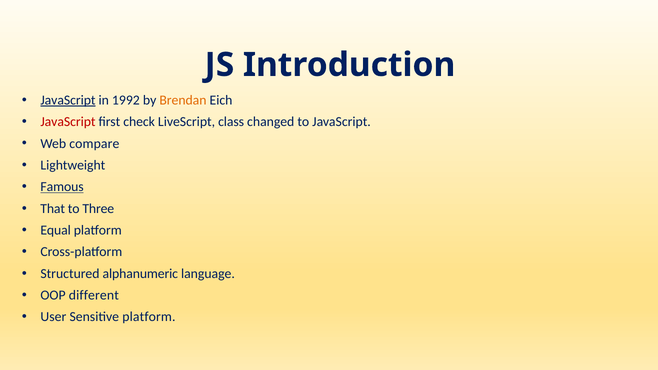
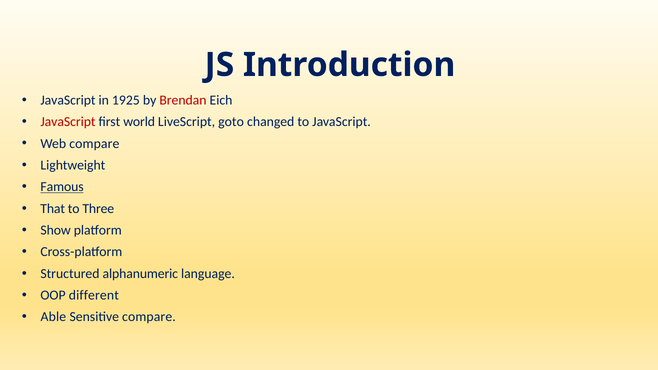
JavaScript underline: present -> none (68, 100)
1992: 1992 -> 1925 (126, 100)
Brendan colour: orange -> red (183, 100)
check: check -> world (139, 122)
class: class -> goto (231, 122)
Equal: Equal -> Show (56, 230)
User: User -> Able (53, 317)
Sensitive platform: platform -> compare (149, 317)
